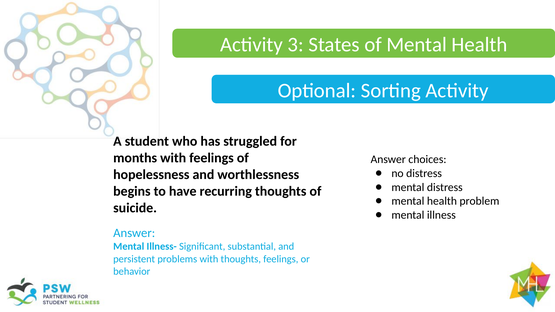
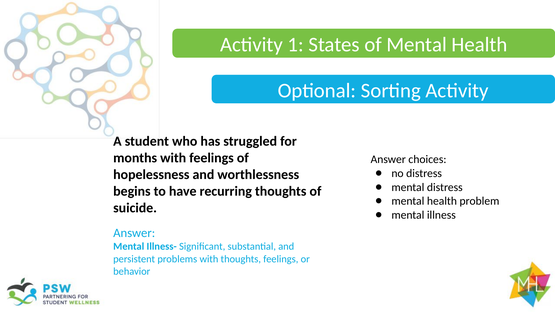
3: 3 -> 1 (296, 45)
